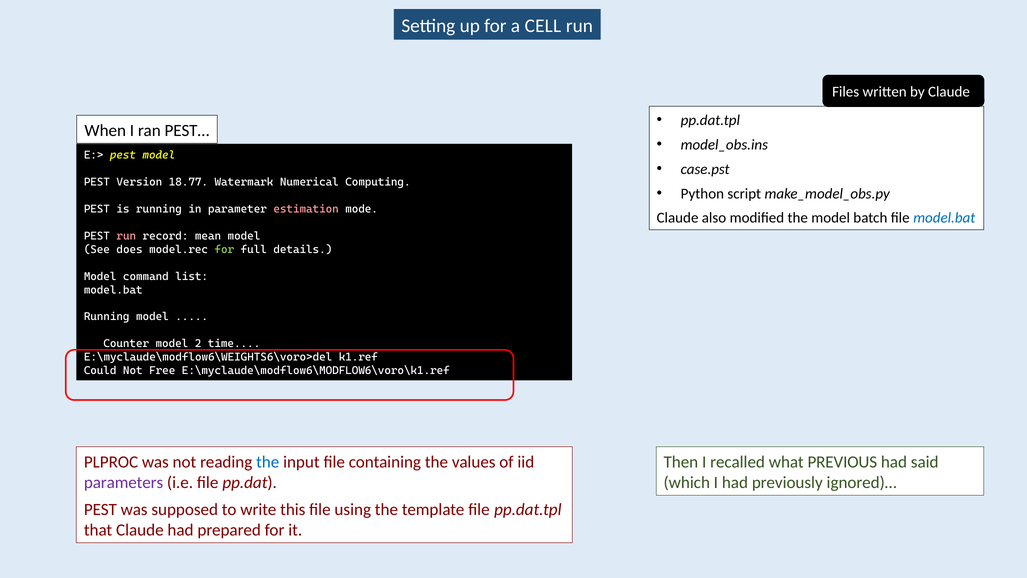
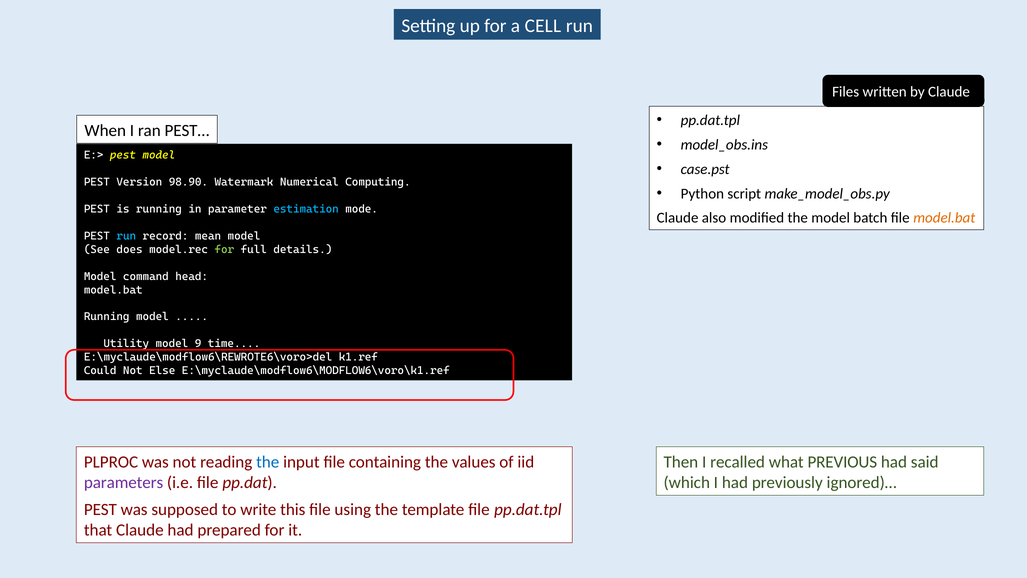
18.77: 18.77 -> 98.90 (188, 182)
estimation colour: pink -> light blue (306, 209)
model.bat colour: blue -> orange (944, 218)
run colour: pink -> light blue (126, 236)
list: list -> head (192, 276)
Counter: Counter -> Utility (126, 344)
2: 2 -> 9 (198, 344)
E:\myclaude\modflow6\WEIGHTS6\voro>del: E:\myclaude\modflow6\WEIGHTS6\voro>del -> E:\myclaude\modflow6\REWROTE6\voro>del (208, 357)
Free: Free -> Else (162, 370)
